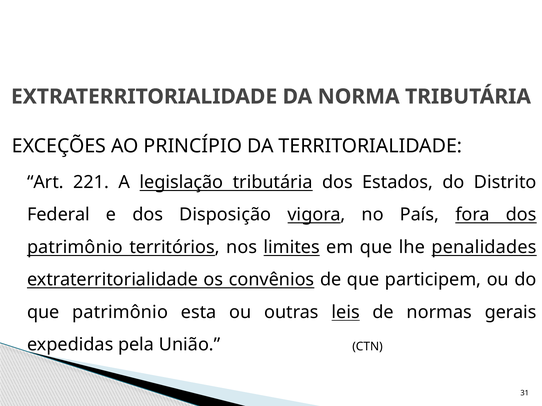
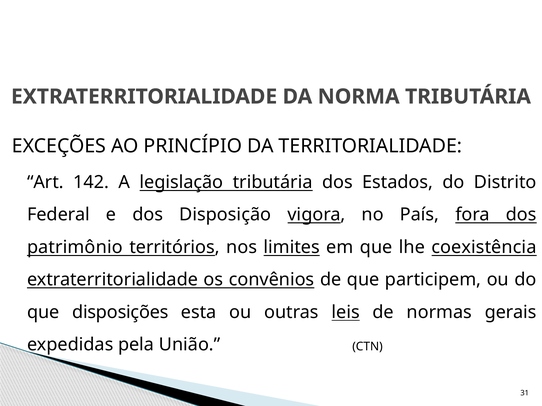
221: 221 -> 142 (91, 182)
penalidades: penalidades -> coexistência (484, 247)
que patrimônio: patrimônio -> disposições (120, 313)
